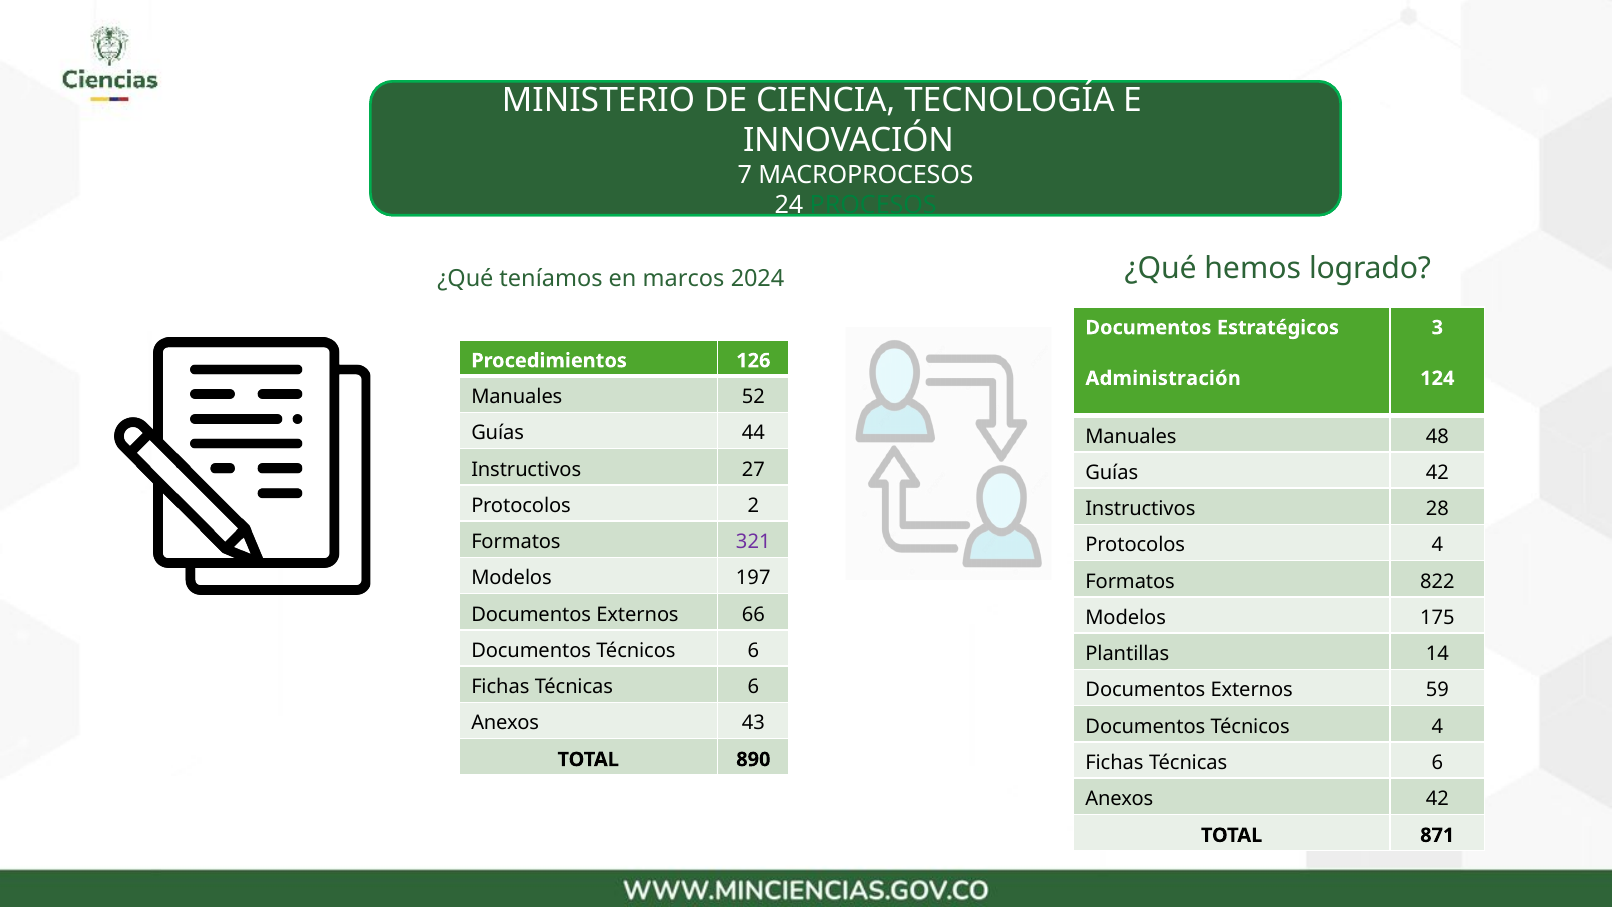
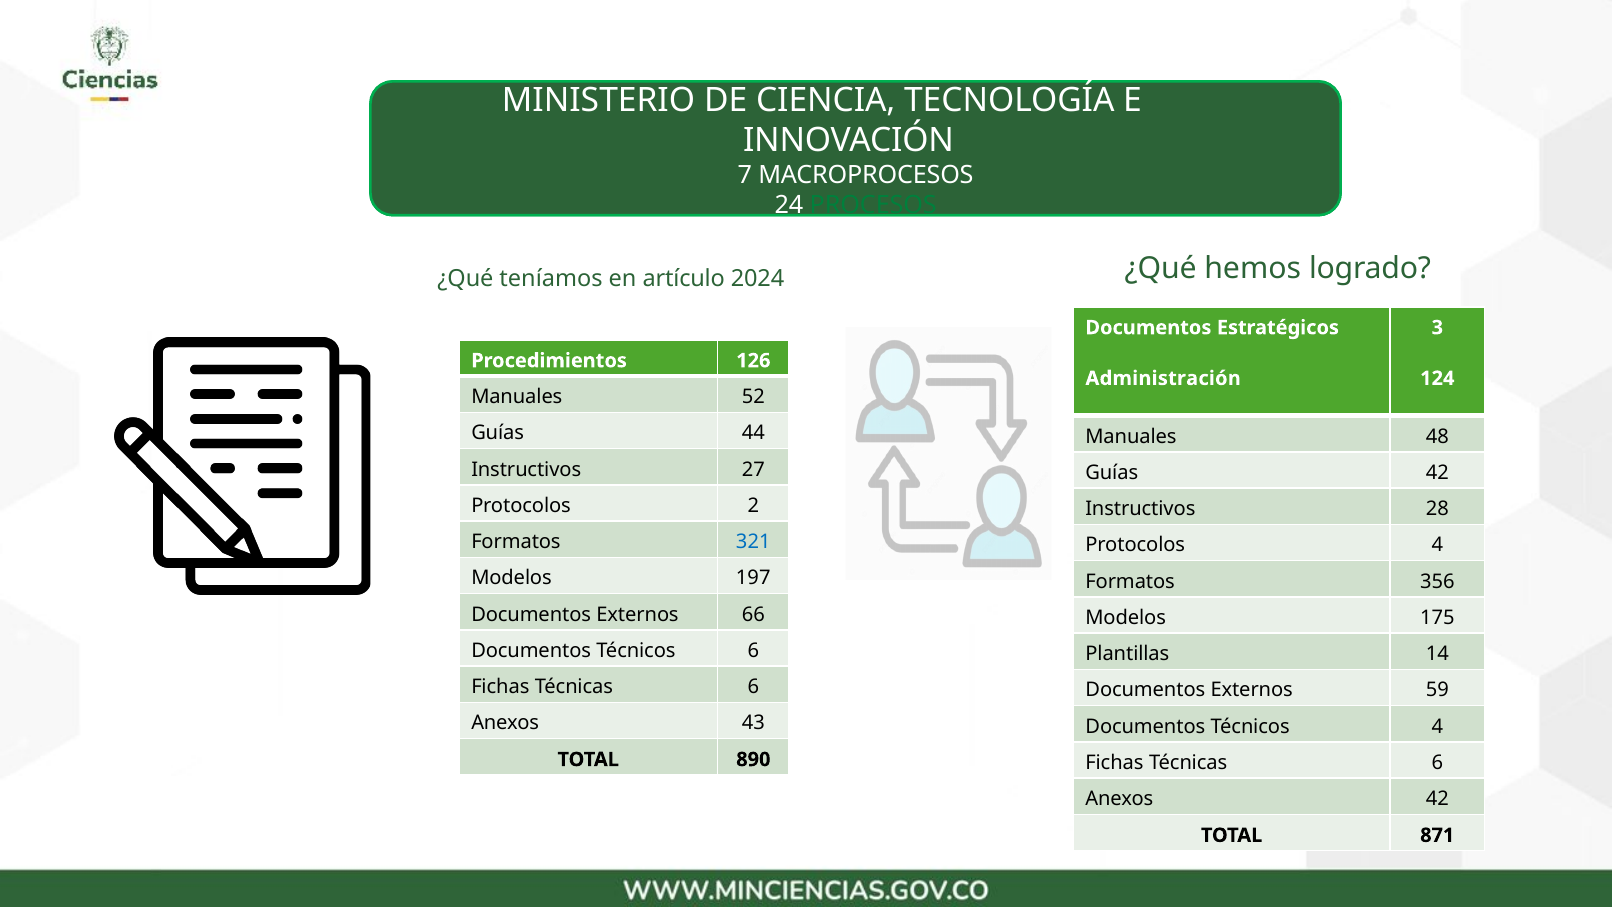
marcos: marcos -> artículo (684, 279)
321 colour: purple -> blue (753, 542)
822: 822 -> 356 (1437, 581)
